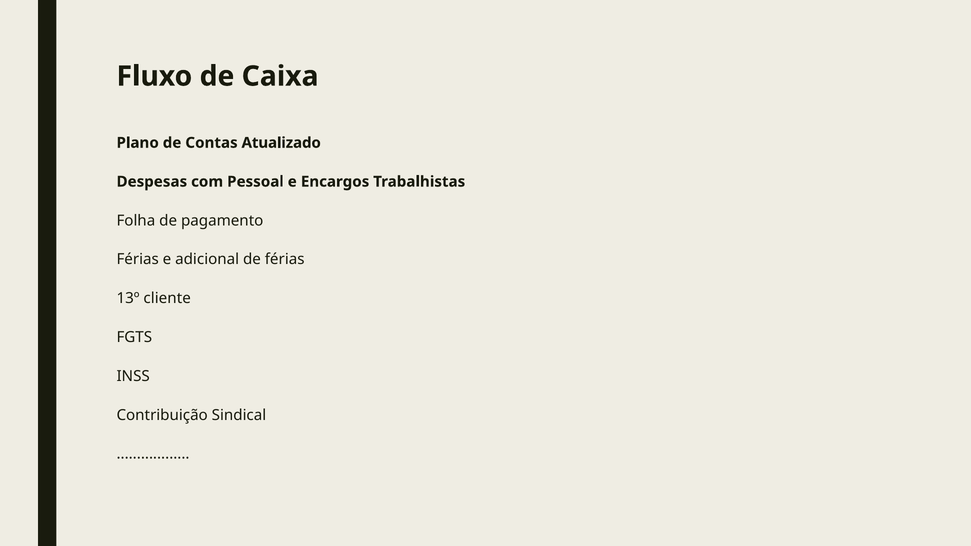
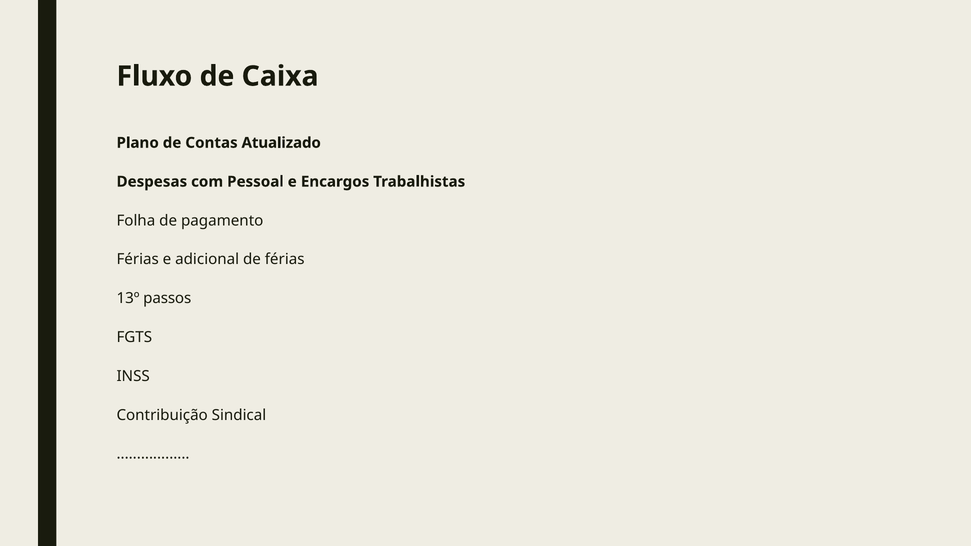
cliente: cliente -> passos (167, 298)
